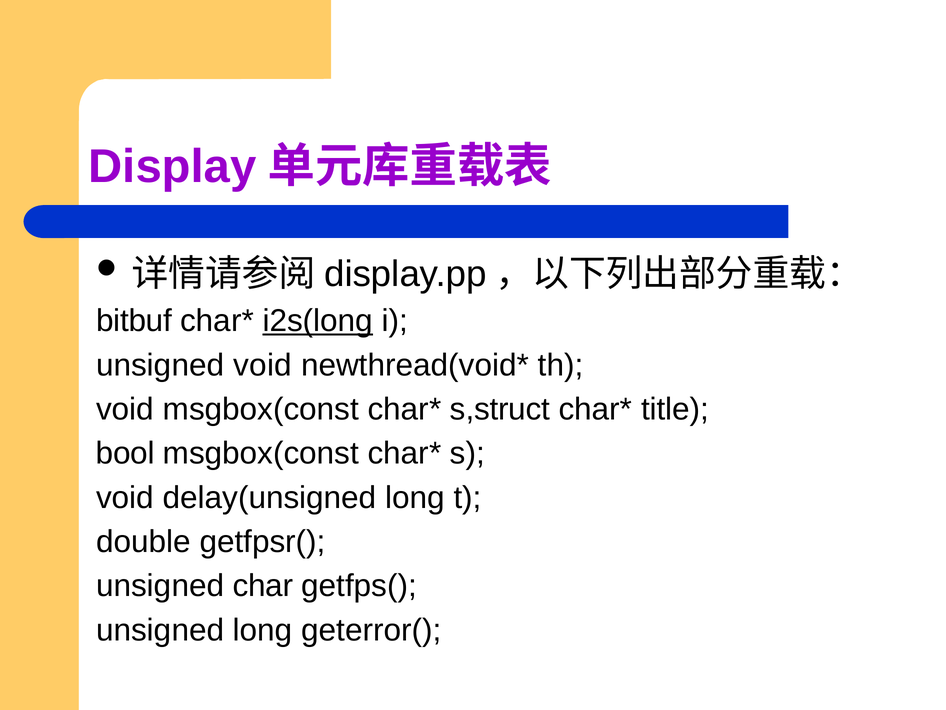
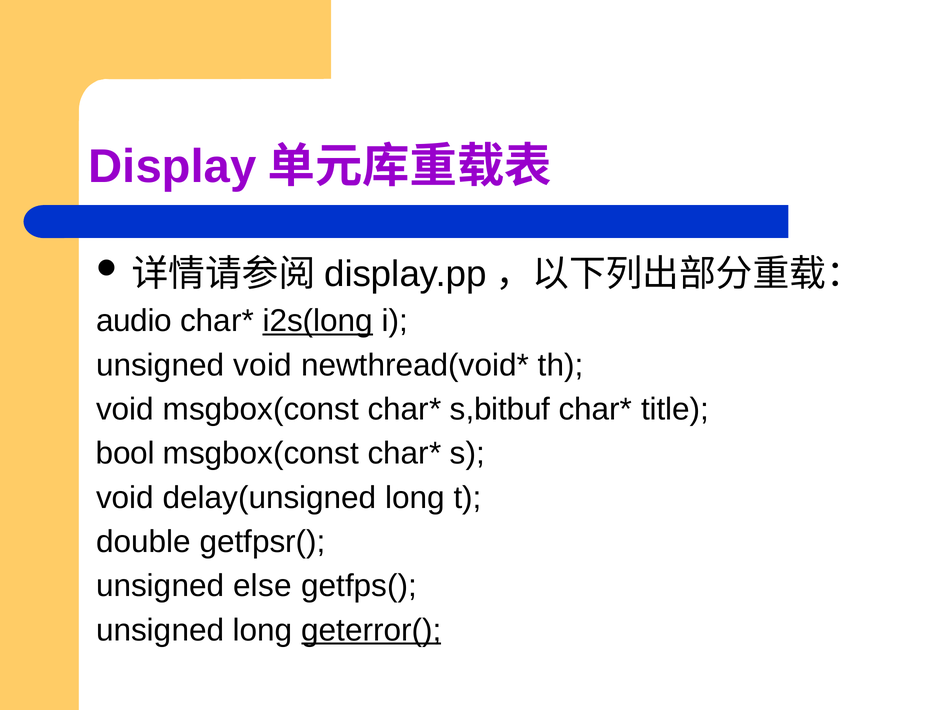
bitbuf: bitbuf -> audio (134, 321)
s,struct: s,struct -> s,bitbuf (500, 409)
char: char -> else (263, 586)
geterror( underline: none -> present (371, 630)
